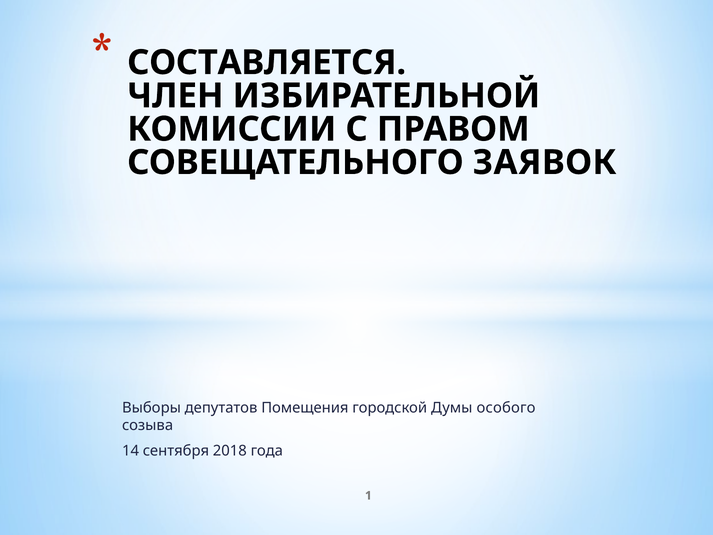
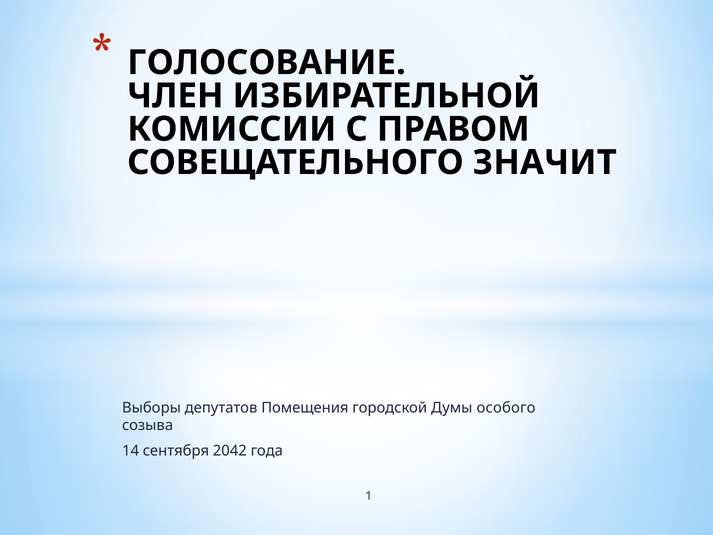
СОСТАВЛЯЕТСЯ: СОСТАВЛЯЕТСЯ -> ГОЛОСОВАНИЕ (266, 63)
ЗАЯВОК: ЗАЯВОК -> ЗНАЧИТ (545, 162)
2018: 2018 -> 2042 (230, 450)
